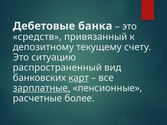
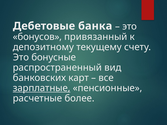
средств: средств -> бонусов (37, 37)
ситуацию: ситуацию -> бонусные (54, 57)
карт underline: present -> none (79, 78)
